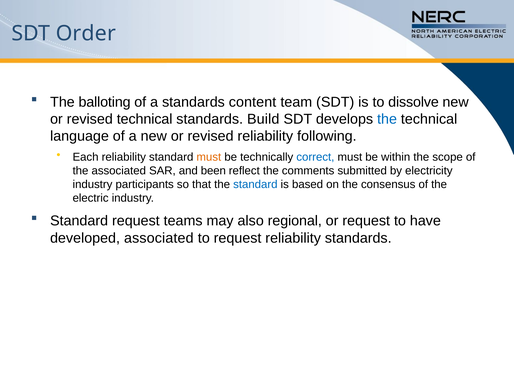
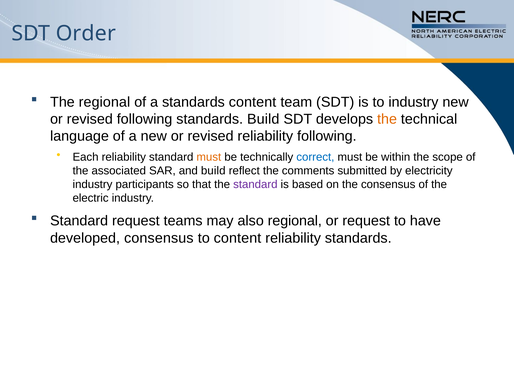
The balloting: balloting -> regional (104, 102)
to dissolve: dissolve -> industry (413, 102)
revised technical: technical -> following (145, 119)
the colour: blue -> orange (387, 119)
and been: been -> build (213, 171)
standard colour: blue -> purple (255, 185)
developed associated: associated -> consensus (159, 238)
to request: request -> content (238, 238)
